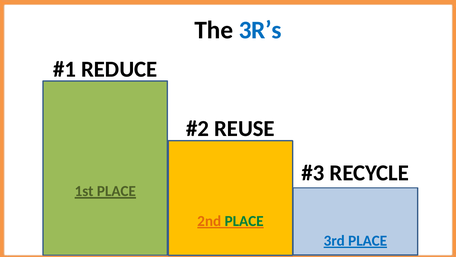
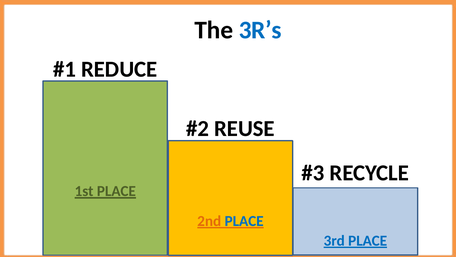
PLACE colour: green -> blue (244, 221)
